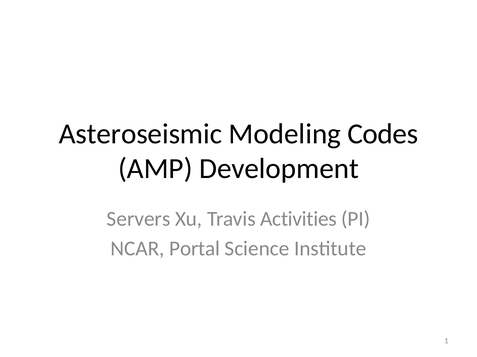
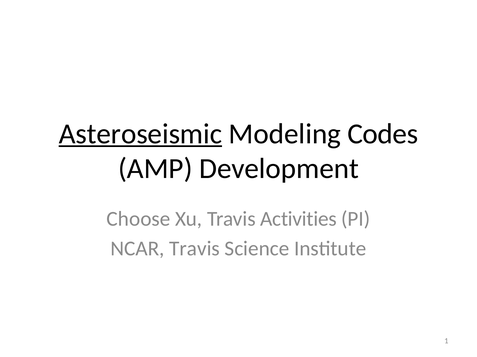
Asteroseismic underline: none -> present (140, 134)
Servers: Servers -> Choose (139, 219)
NCAR Portal: Portal -> Travis (195, 249)
